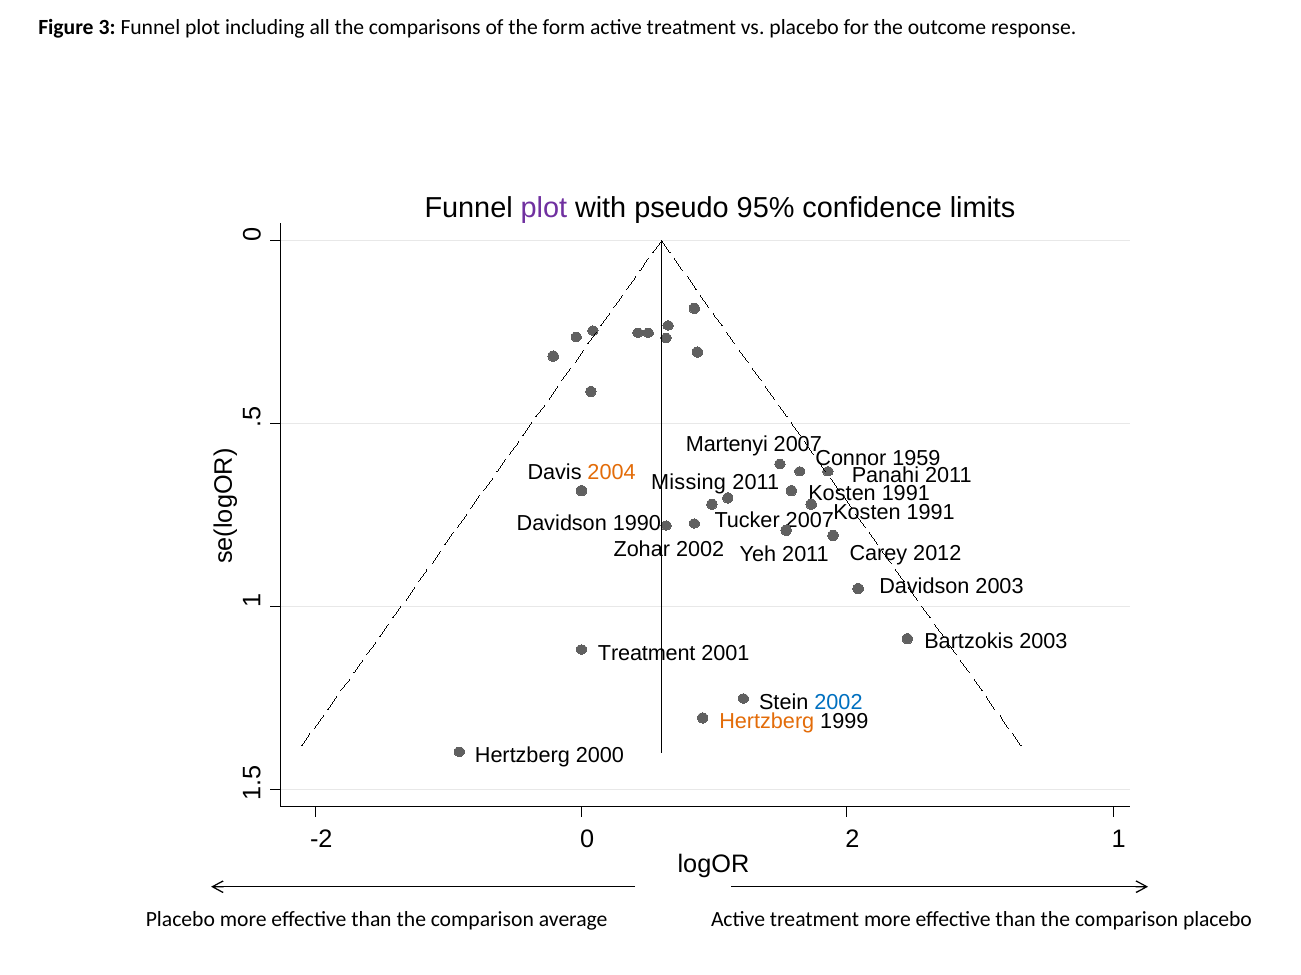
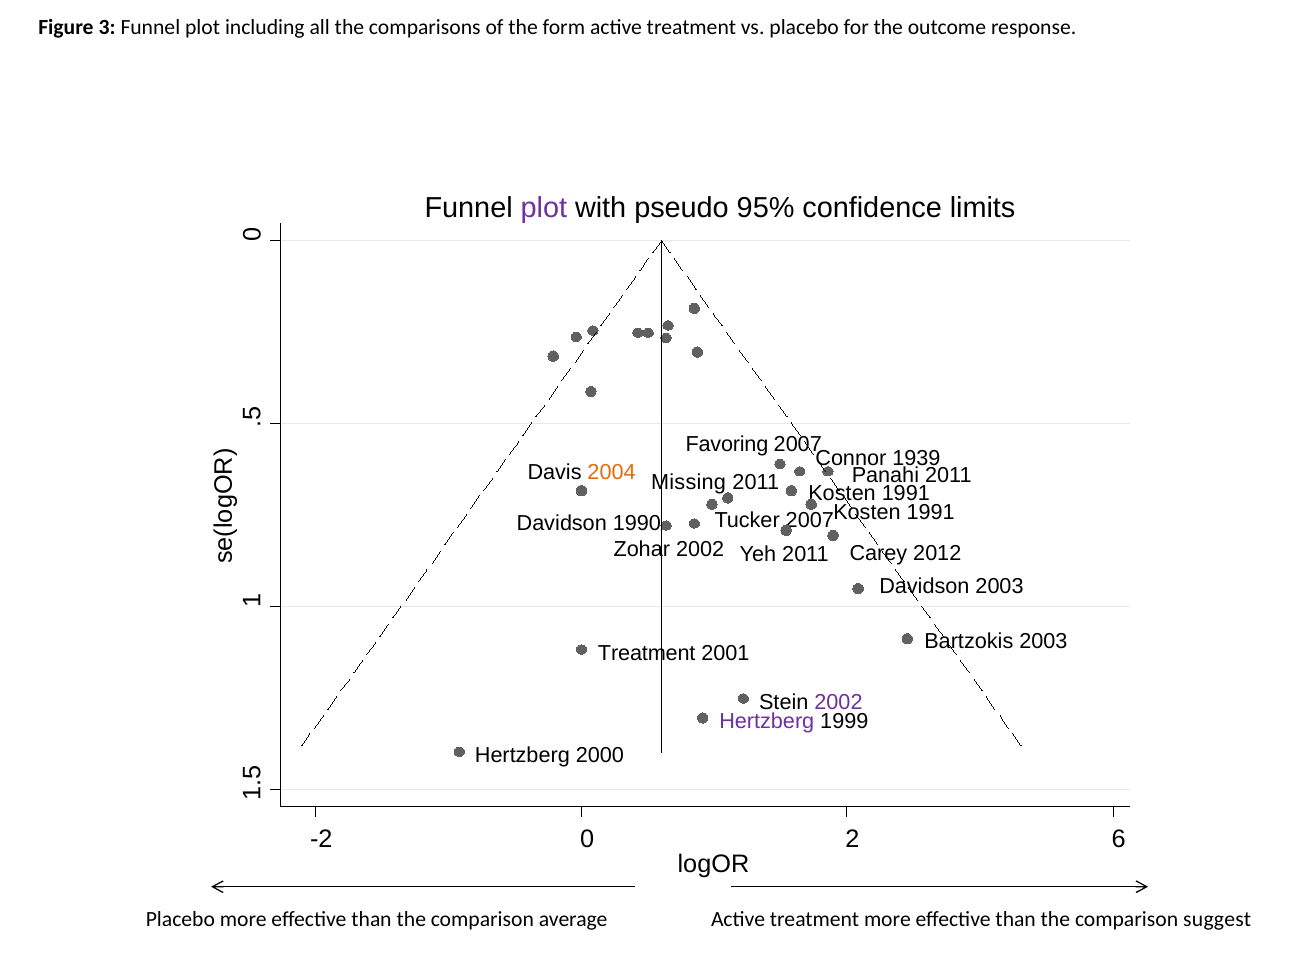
Martenyi: Martenyi -> Favoring (727, 445)
1959: 1959 -> 1939 (916, 459)
2002 colour: blue -> purple (838, 703)
Hertzberg colour: orange -> purple (767, 721)
2 1: 1 -> 6 (1119, 840)
comparison placebo: placebo -> suggest (1217, 920)
